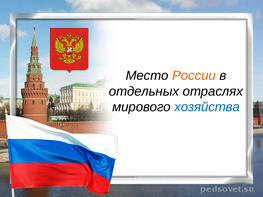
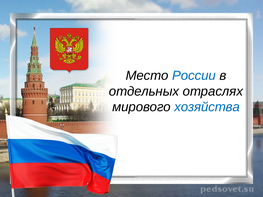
России colour: orange -> blue (194, 76)
